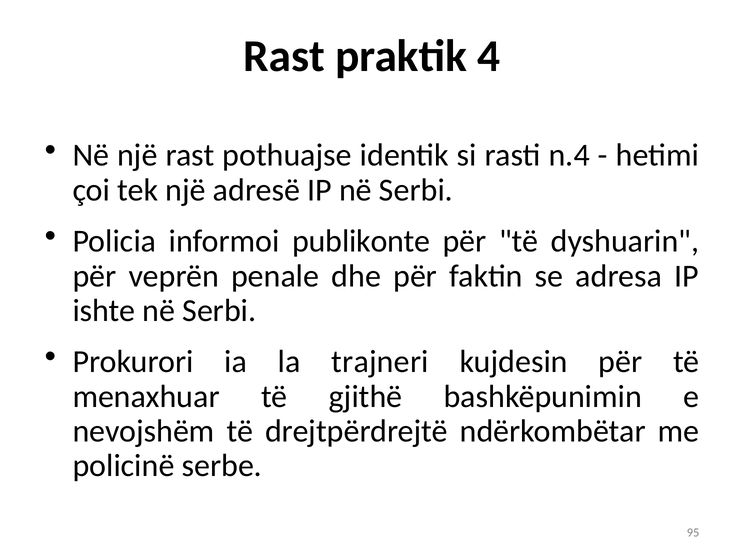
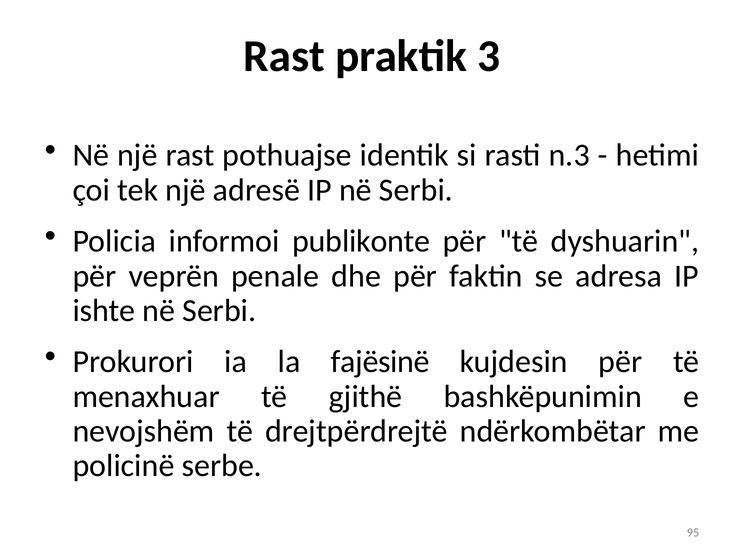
4: 4 -> 3 (489, 56)
n.4: n.4 -> n.3 (569, 155)
trajneri: trajneri -> fajësinë (380, 362)
